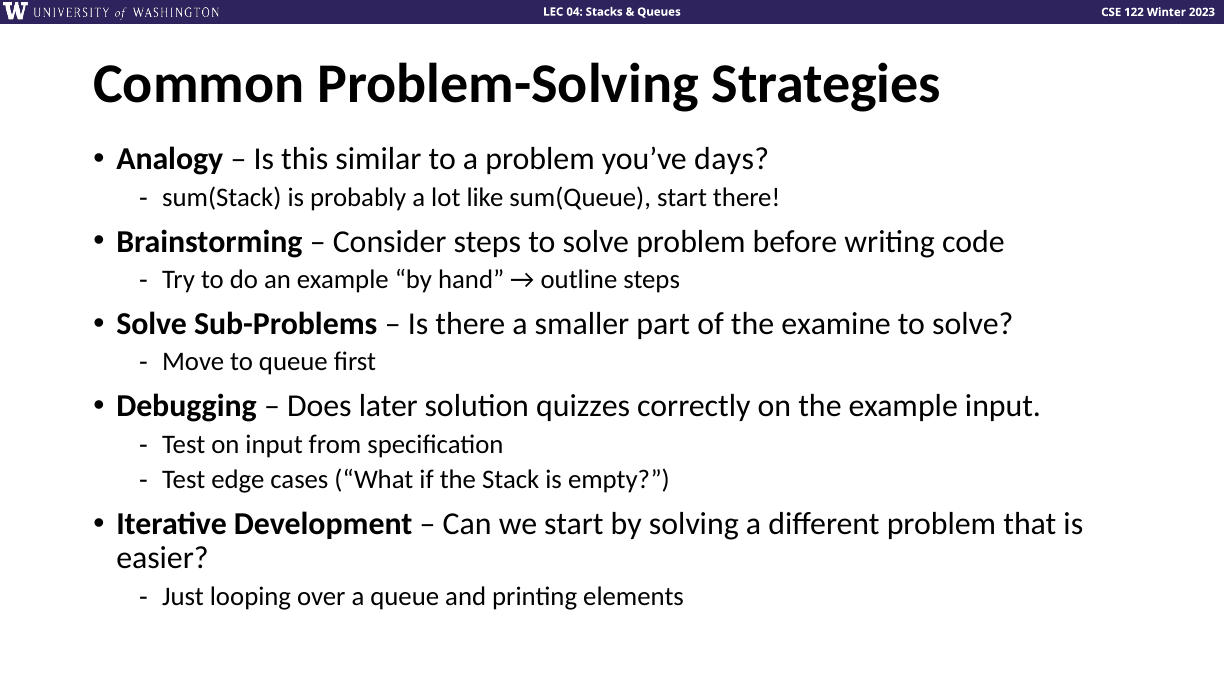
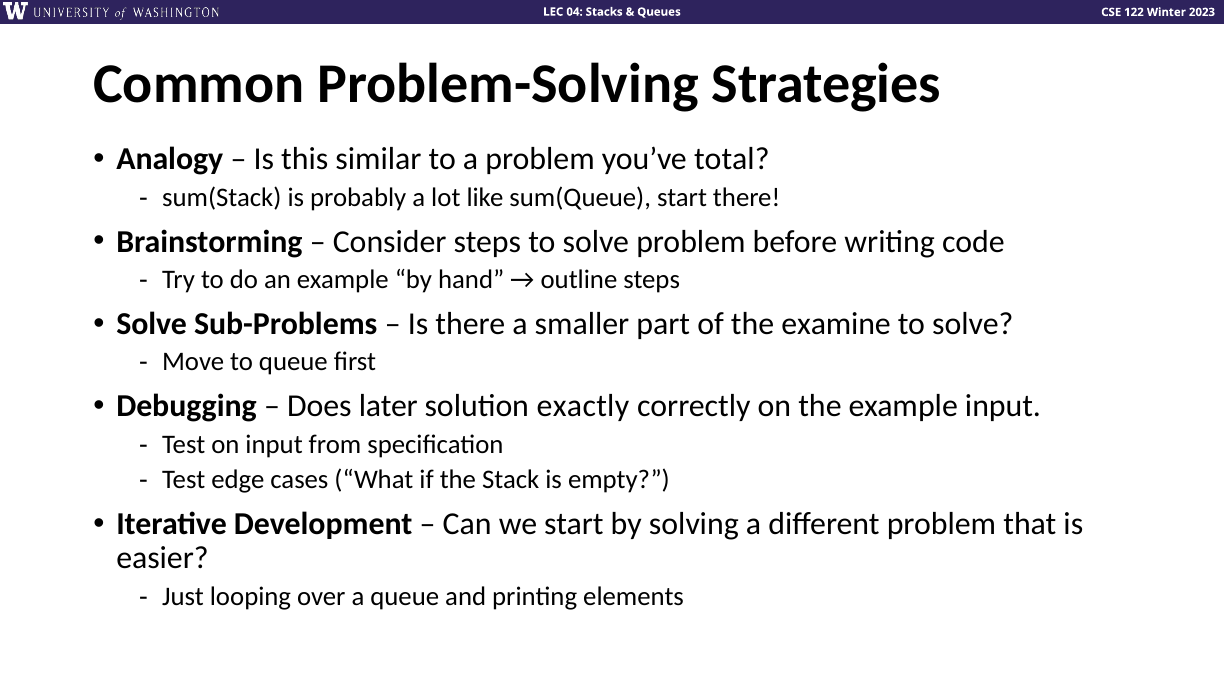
days: days -> total (732, 159)
quizzes: quizzes -> exactly (583, 407)
